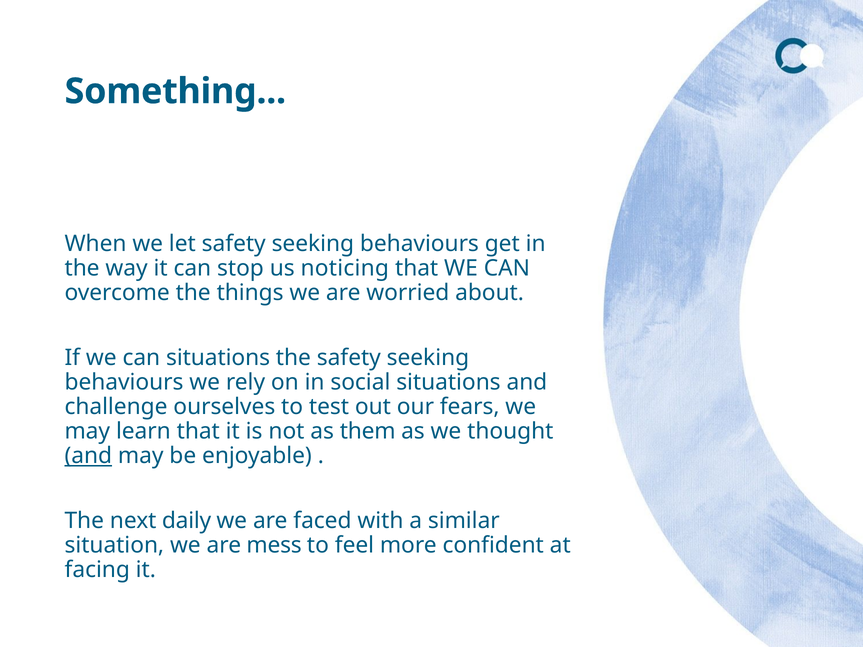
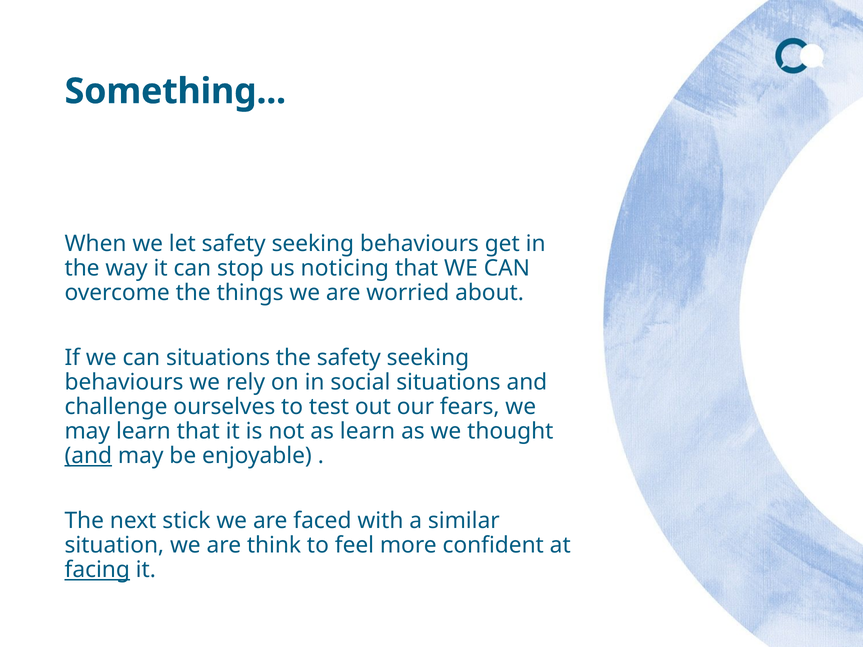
as them: them -> learn (368, 432)
daily: daily -> stick (186, 521)
mess: mess -> think (274, 546)
facing underline: none -> present (97, 570)
